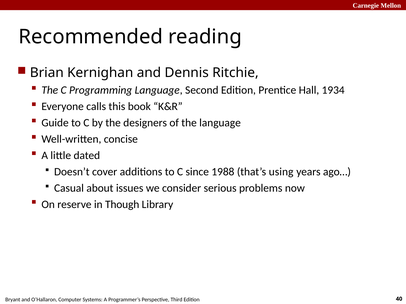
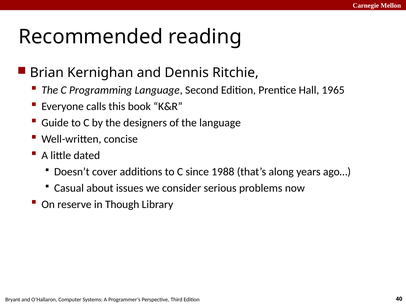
1934: 1934 -> 1965 (333, 90)
using: using -> along (281, 172)
